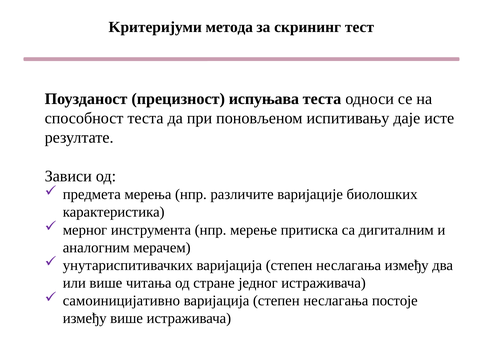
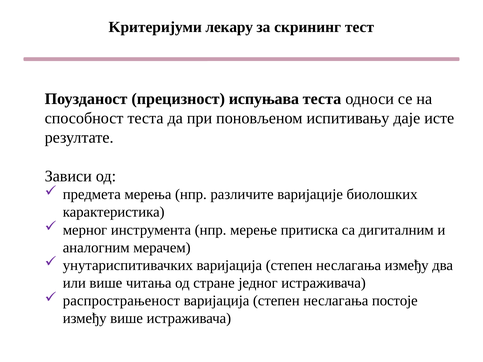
метода: метода -> лекару (229, 27)
самоиницијативно: самоиницијативно -> распрострањеност (121, 301)
